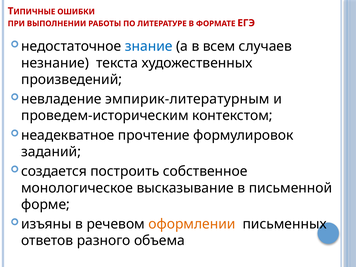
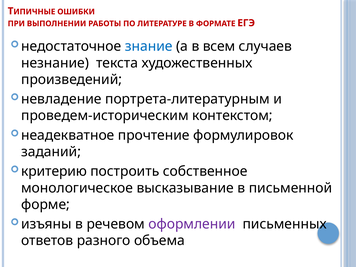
эмпирик-литературным: эмпирик-литературным -> портрета-литературным (187, 99)
создается: создается -> критерию (54, 171)
оформлении colour: orange -> purple (192, 224)
